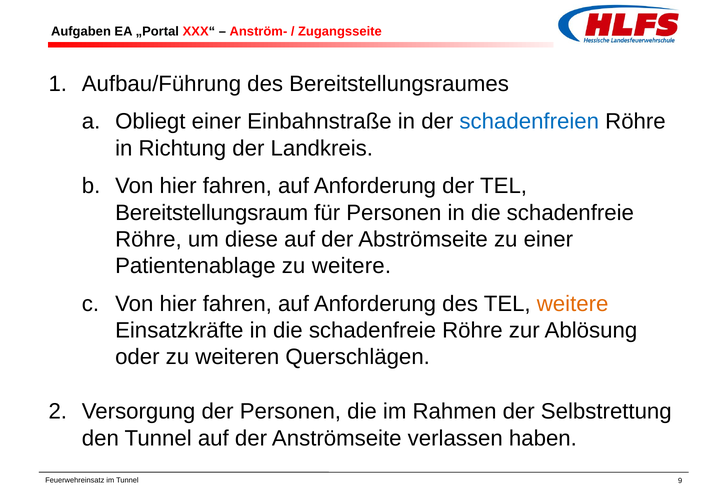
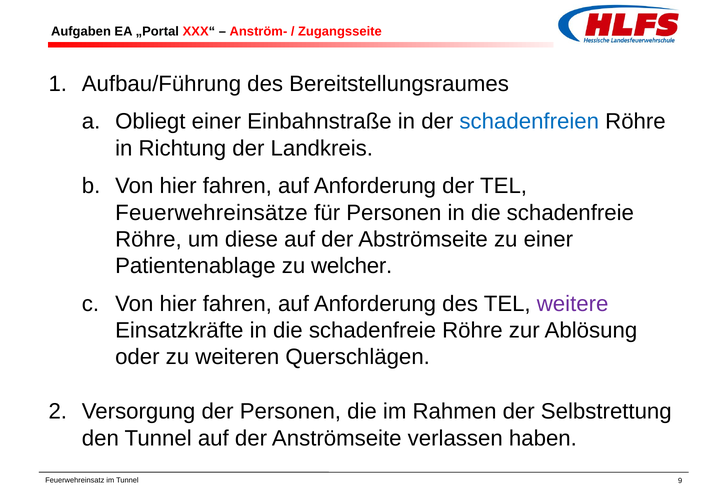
Bereitstellungsraum: Bereitstellungsraum -> Feuerwehreinsätze (211, 213)
zu weitere: weitere -> welcher (352, 266)
weitere colour: orange -> purple (573, 304)
